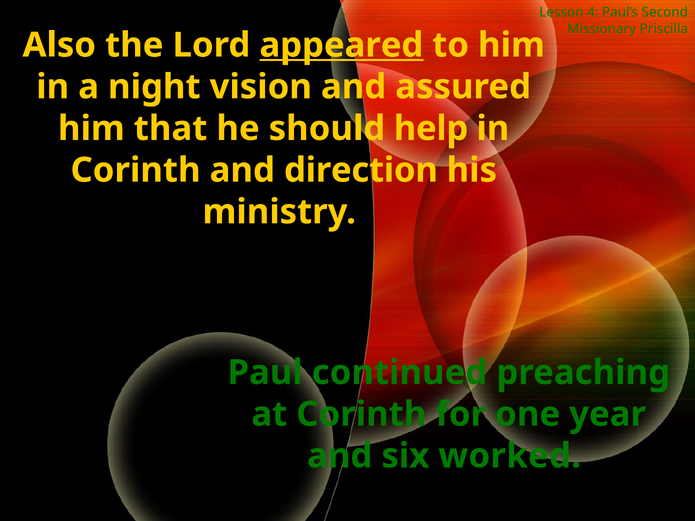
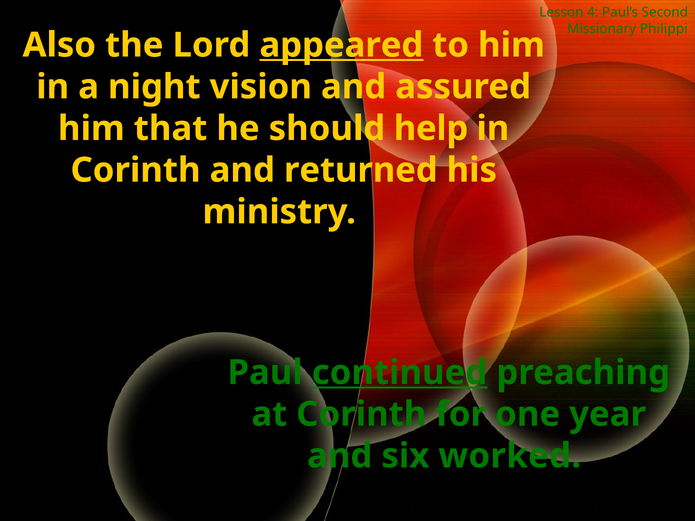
Priscilla: Priscilla -> Philippi (664, 29)
direction: direction -> returned (361, 170)
continued underline: none -> present (400, 373)
